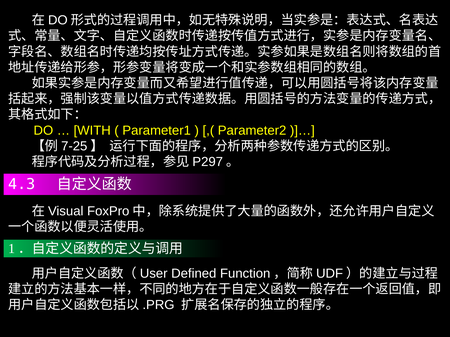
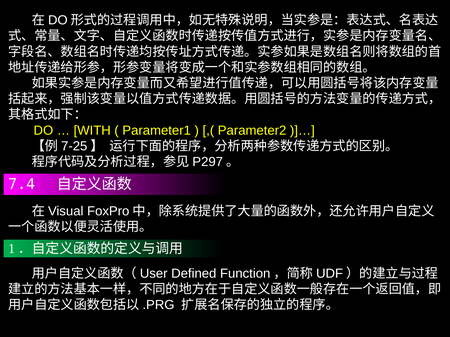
4.3: 4.3 -> 7.4 (22, 184)
